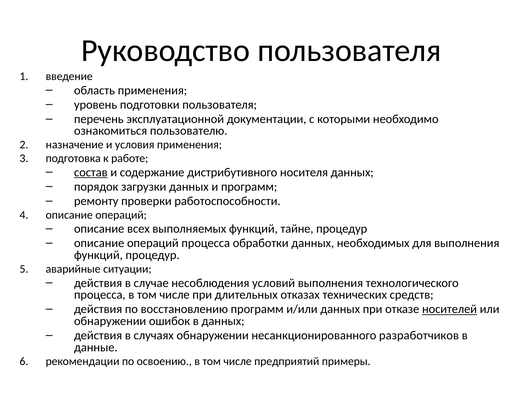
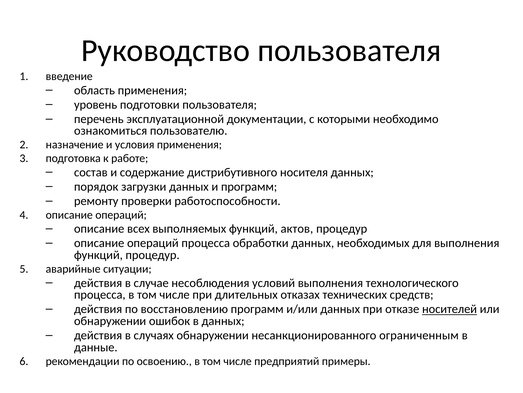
состав underline: present -> none (91, 172)
тайне: тайне -> актов (297, 228)
разработчиков: разработчиков -> ограниченным (419, 335)
